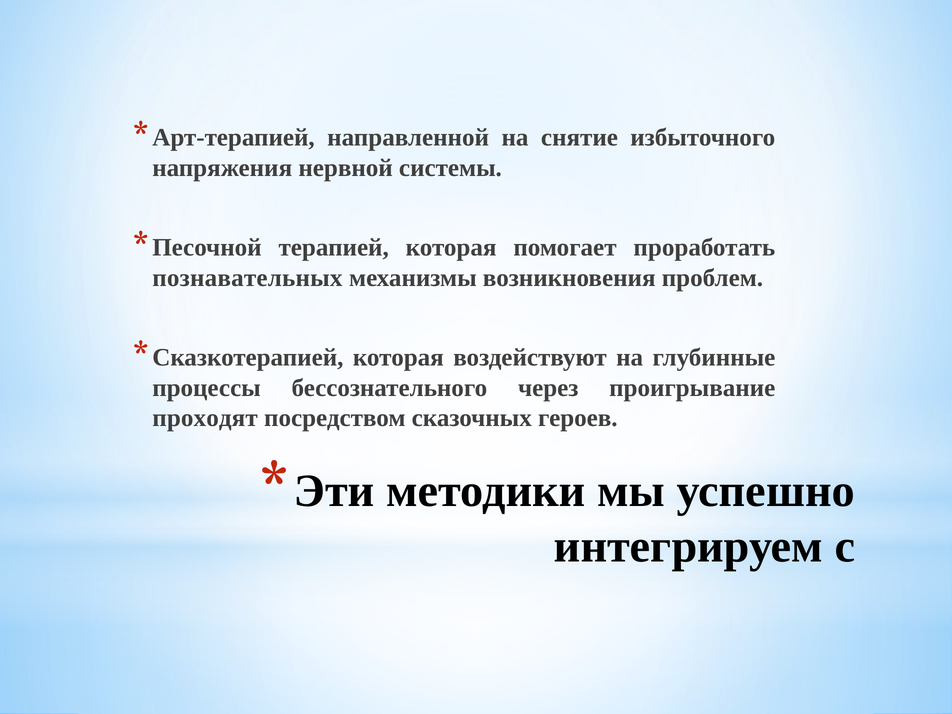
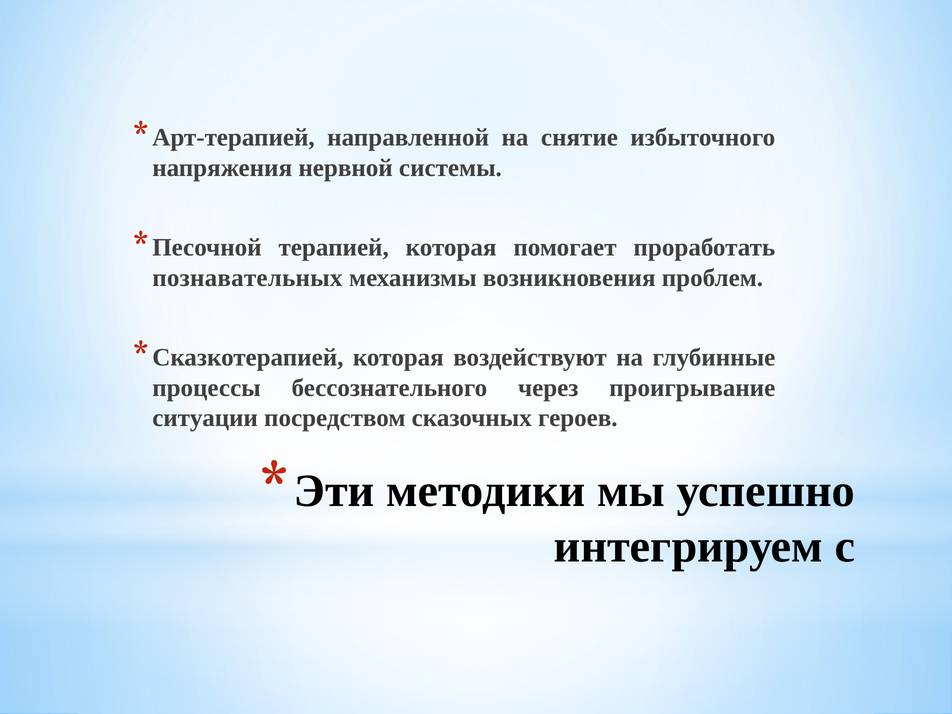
проходят: проходят -> ситуации (205, 418)
